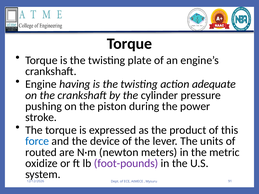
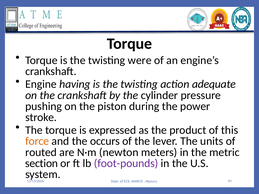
plate: plate -> were (140, 60)
force colour: blue -> orange (37, 141)
device: device -> occurs (105, 141)
oxidize: oxidize -> section (42, 163)
